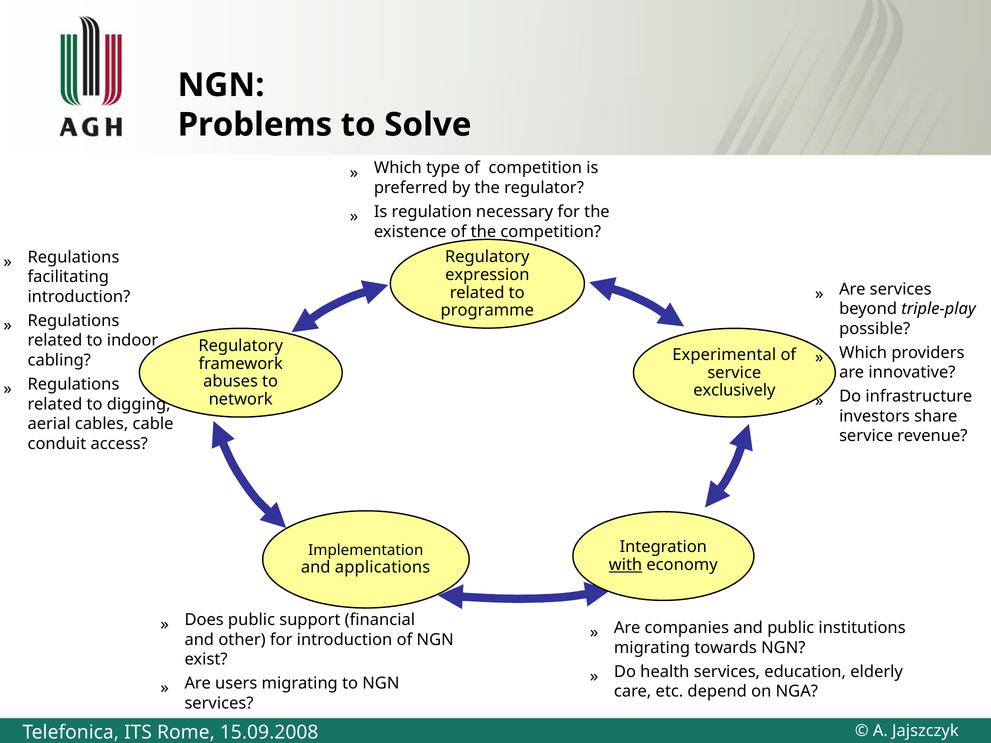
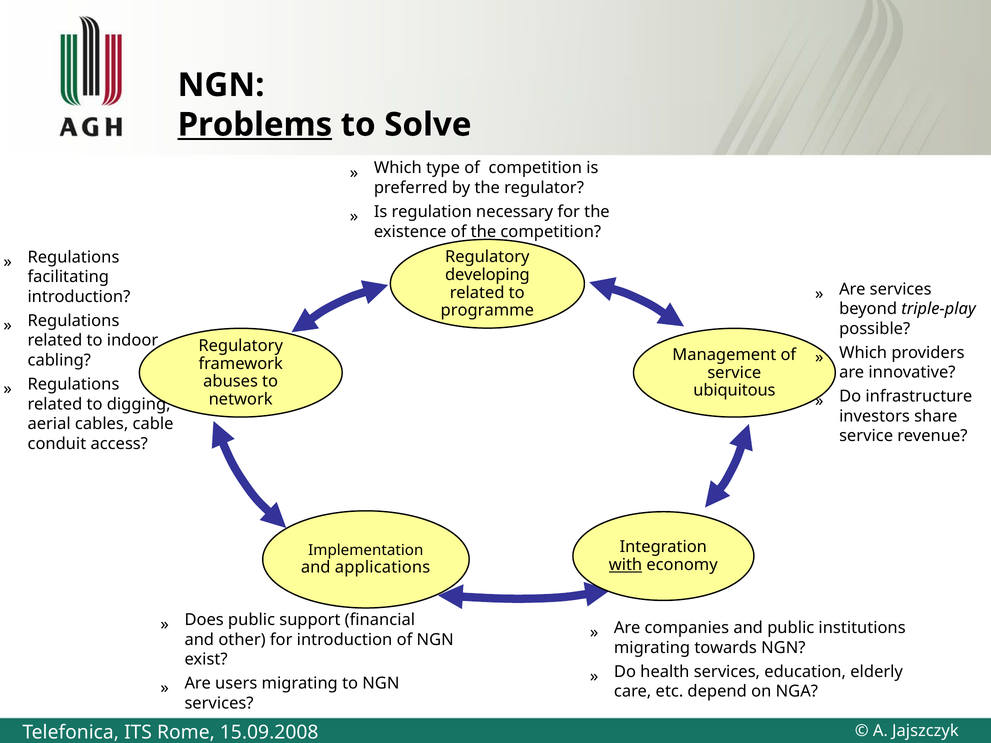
Problems underline: none -> present (255, 125)
expression: expression -> developing (487, 275)
Experimental: Experimental -> Management (724, 355)
exclusively: exclusively -> ubiquitous (734, 391)
